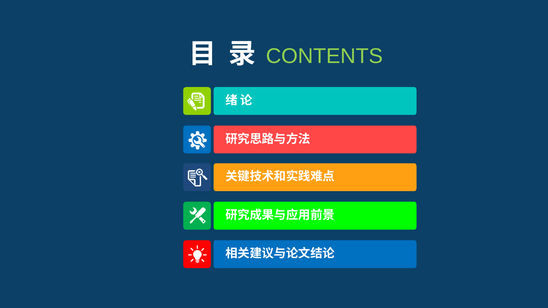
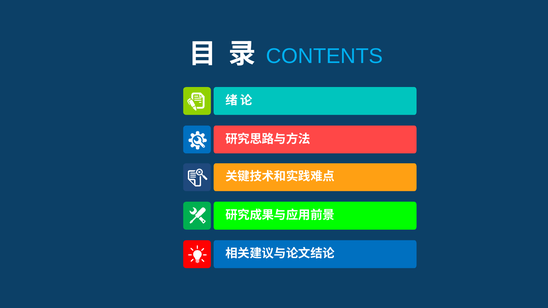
CONTENTS colour: light green -> light blue (324, 56)
